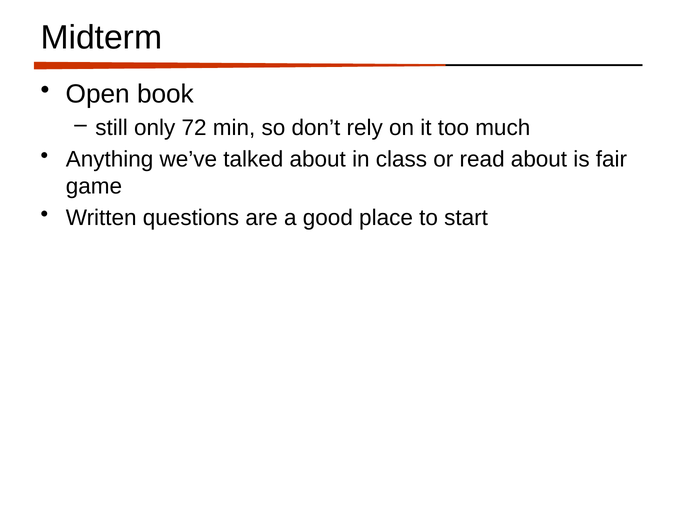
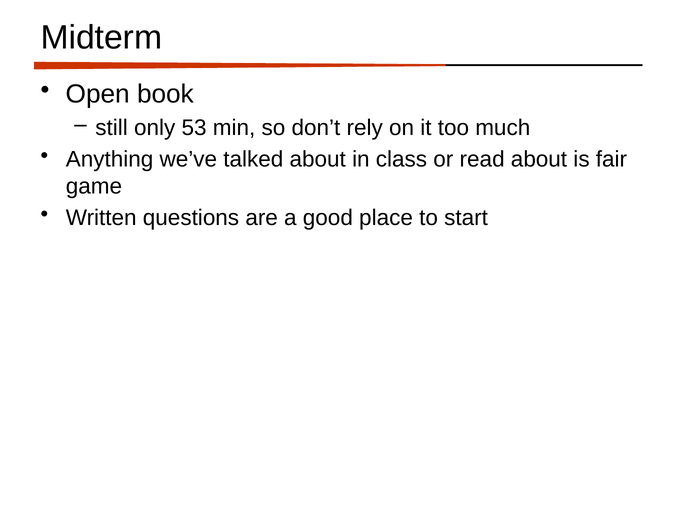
72: 72 -> 53 (194, 128)
